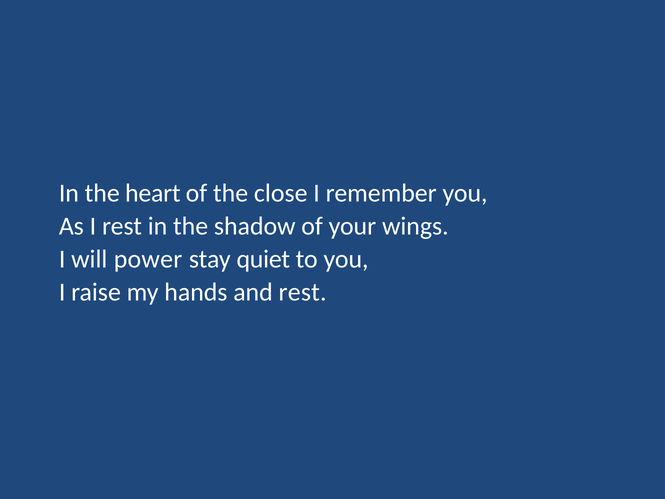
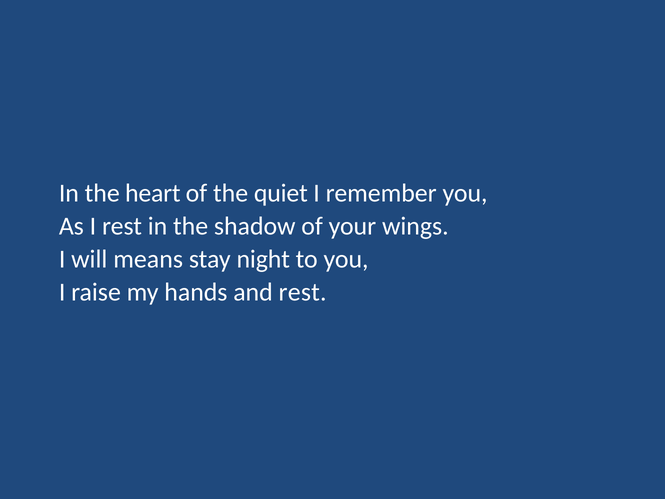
close: close -> quiet (281, 193)
power: power -> means (148, 259)
quiet: quiet -> night (263, 259)
